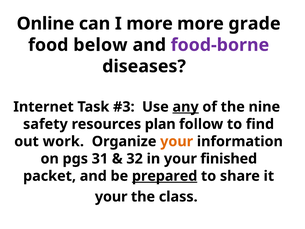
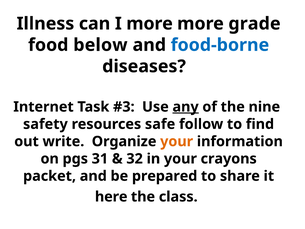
Online: Online -> Illness (45, 24)
food-borne colour: purple -> blue (220, 45)
plan: plan -> safe (160, 124)
work: work -> write (63, 141)
finished: finished -> crayons (229, 159)
prepared underline: present -> none (165, 176)
your: your -> here (111, 197)
